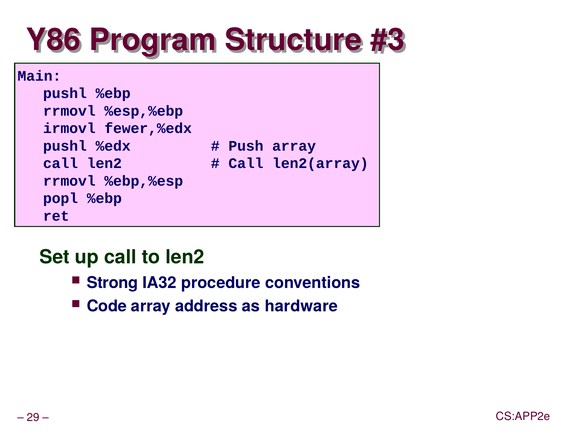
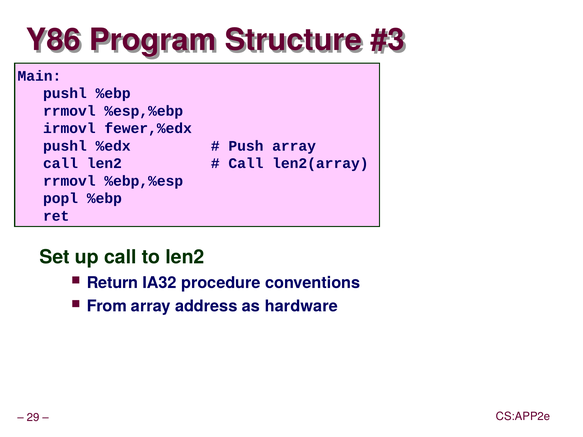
Strong: Strong -> Return (112, 283)
Code: Code -> From (107, 306)
